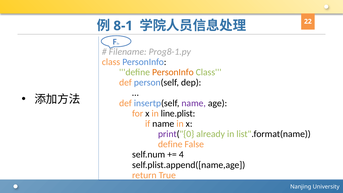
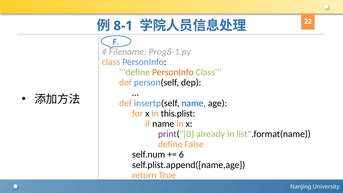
name colour: purple -> blue (194, 103)
line.plist: line.plist -> this.plist (178, 113)
4: 4 -> 6 (181, 155)
